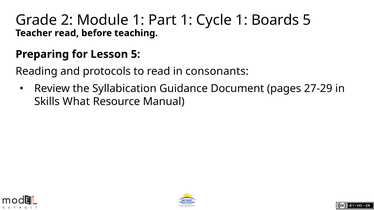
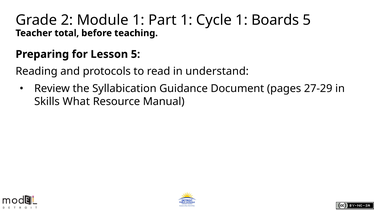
Teacher read: read -> total (67, 33)
consonants: consonants -> understand (217, 71)
